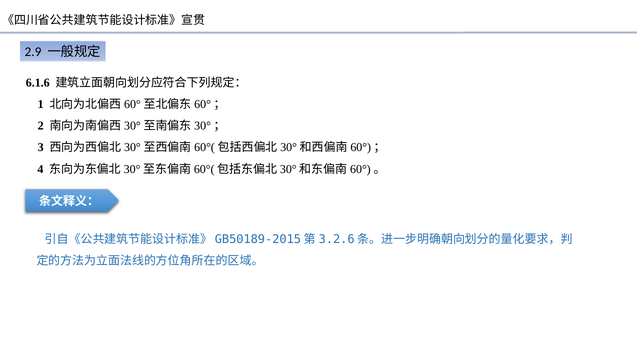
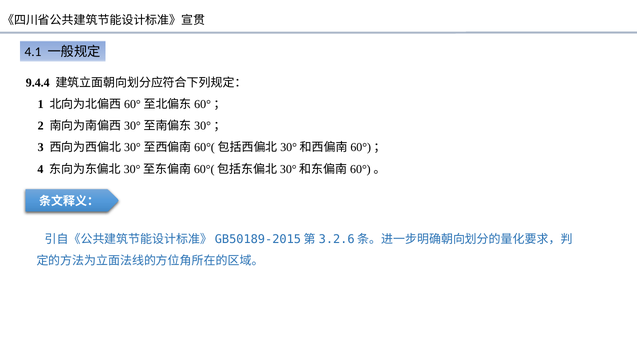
2.9: 2.9 -> 4.1 (33, 52)
6.1.6: 6.1.6 -> 9.4.4 (38, 83)
